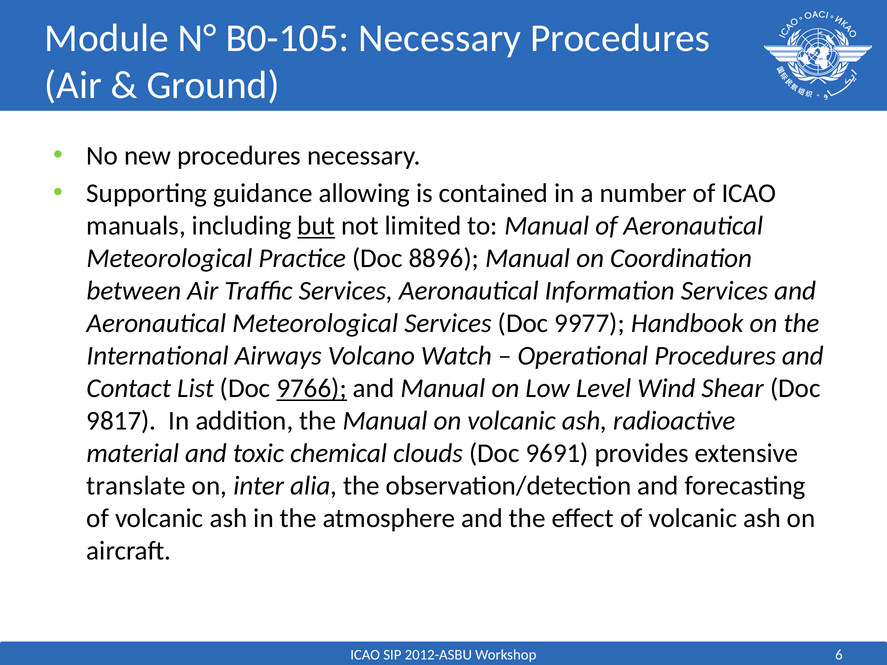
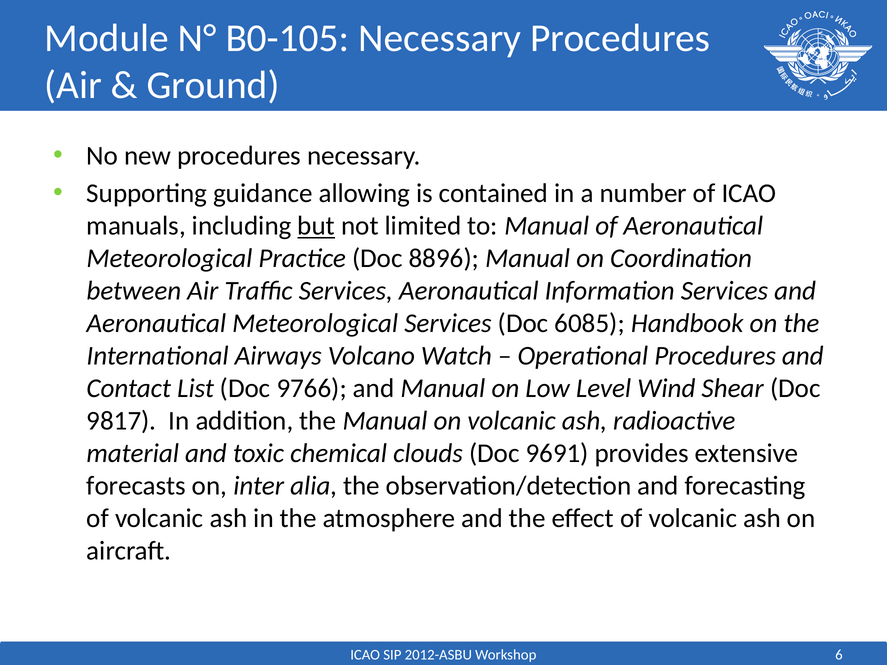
9977: 9977 -> 6085 (590, 324)
9766 underline: present -> none (312, 389)
translate: translate -> forecasts (136, 486)
